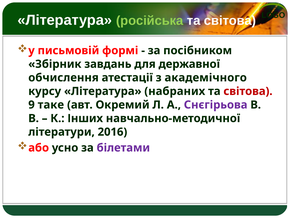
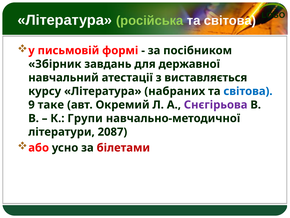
обчислення: обчислення -> навчальний (64, 77)
академічного: академічного -> виставляється (206, 77)
світова colour: red -> blue (248, 91)
Інших: Інших -> Групи (85, 118)
2016: 2016 -> 2087 (112, 132)
білетами colour: purple -> red (123, 147)
